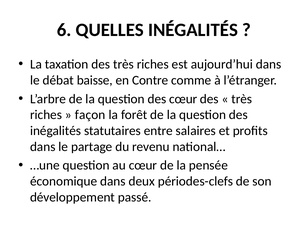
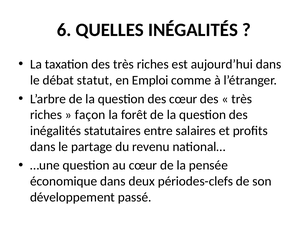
baisse: baisse -> statut (95, 80)
Contre: Contre -> Emploi (150, 80)
